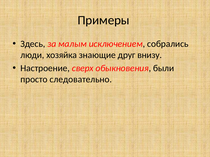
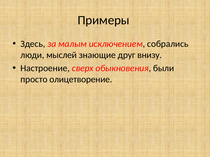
хозяйка: хозяйка -> мыслей (62, 55)
следовательно: следовательно -> олицетворение (81, 80)
